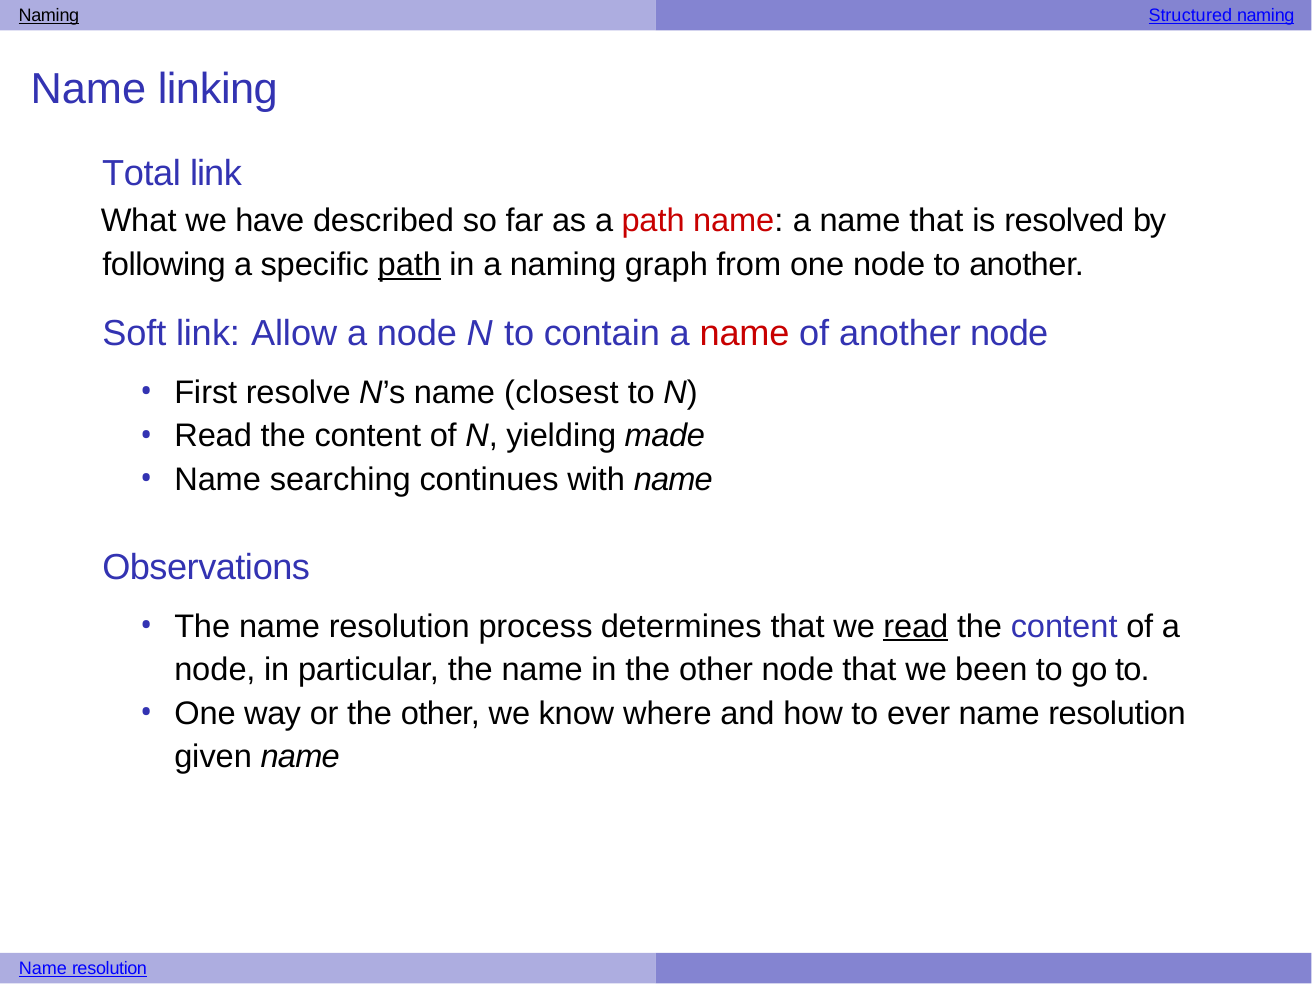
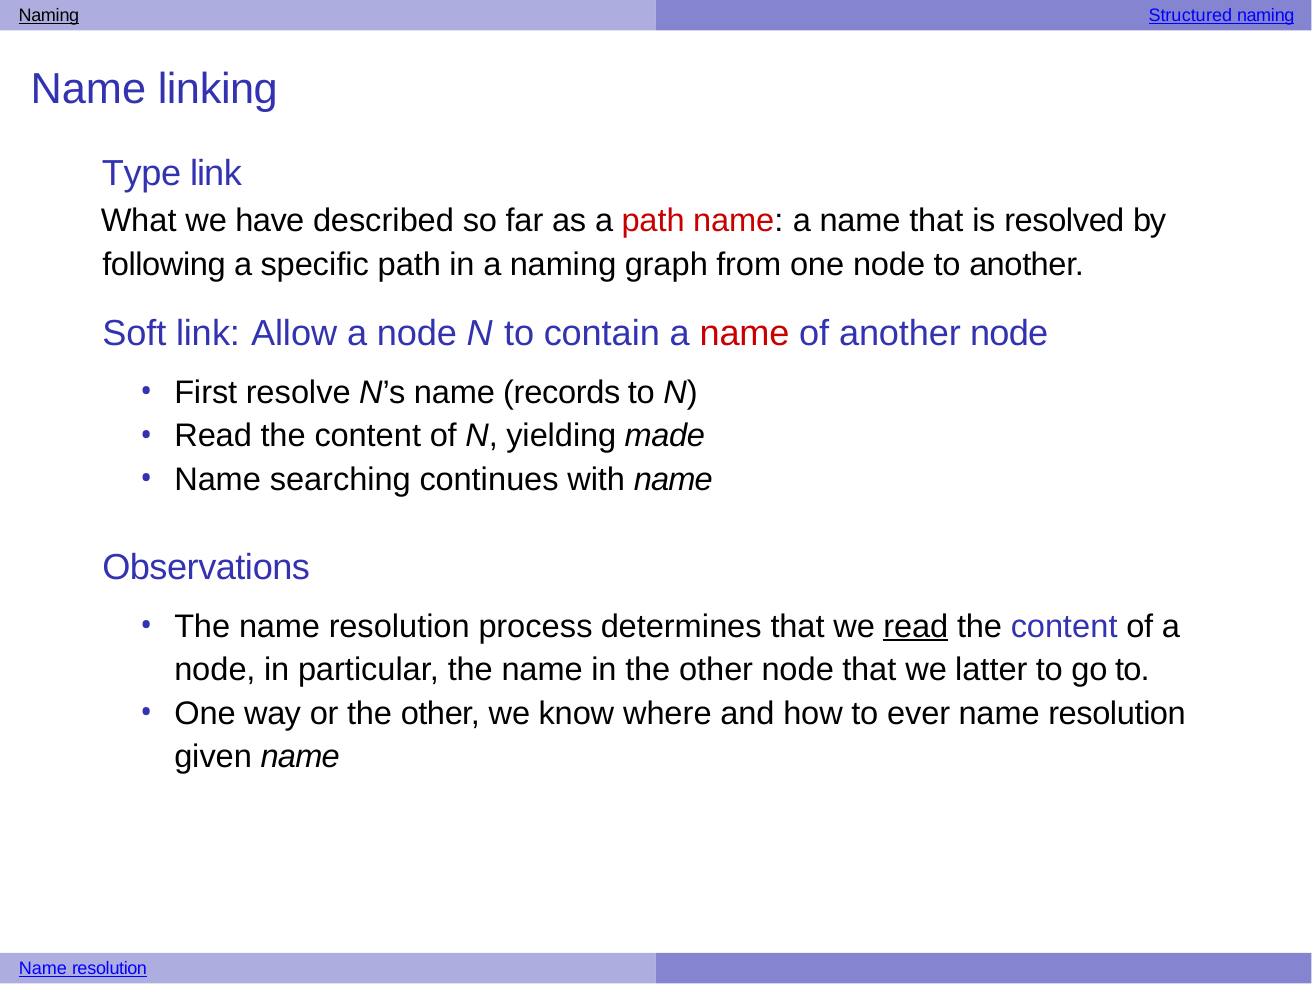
Total: Total -> Type (142, 174)
path underline: present -> none (409, 265)
closest: closest -> records (562, 392)
been: been -> latter (991, 670)
